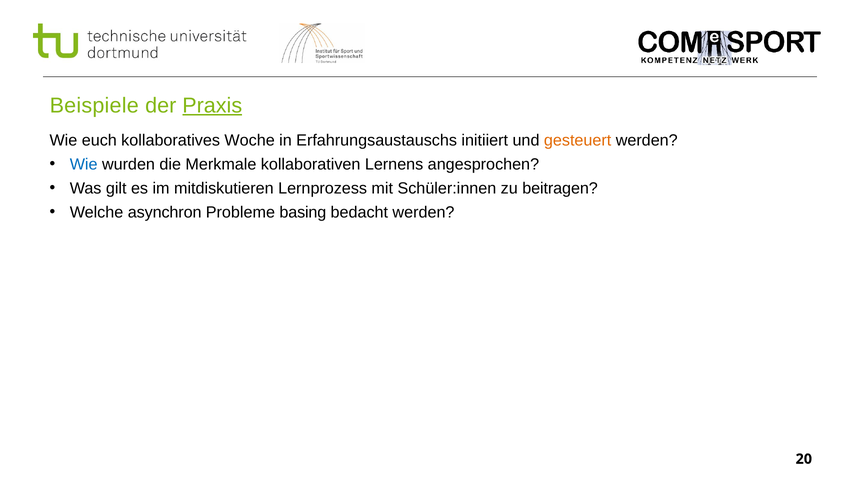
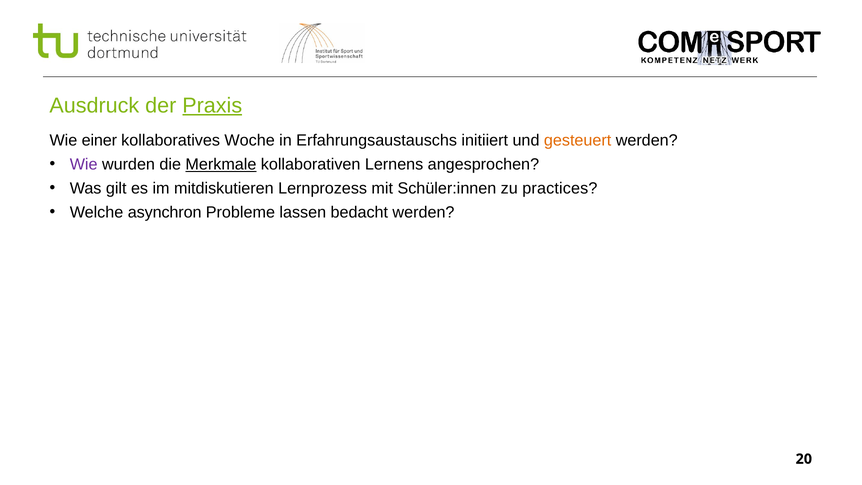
Beispiele: Beispiele -> Ausdruck (94, 105)
euch: euch -> einer (99, 141)
Wie colour: blue -> purple (84, 164)
Merkmale underline: none -> present (221, 164)
beitragen: beitragen -> practices (560, 188)
basing: basing -> lassen (303, 212)
